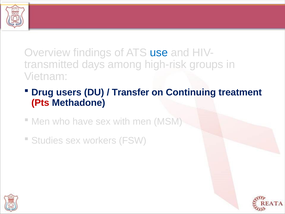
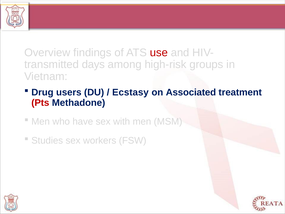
use colour: blue -> red (159, 52)
Transfer: Transfer -> Ecstasy (130, 92)
Continuing: Continuing -> Associated (191, 92)
